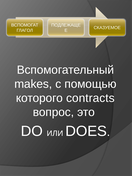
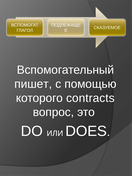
makes: makes -> пишет (33, 84)
